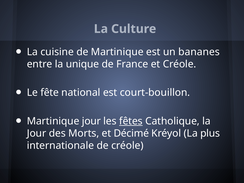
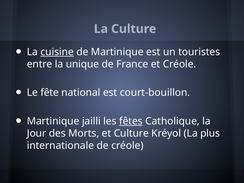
cuisine underline: none -> present (57, 52)
bananes: bananes -> touristes (199, 52)
Martinique jour: jour -> jailli (91, 121)
et Décimé: Décimé -> Culture (131, 133)
